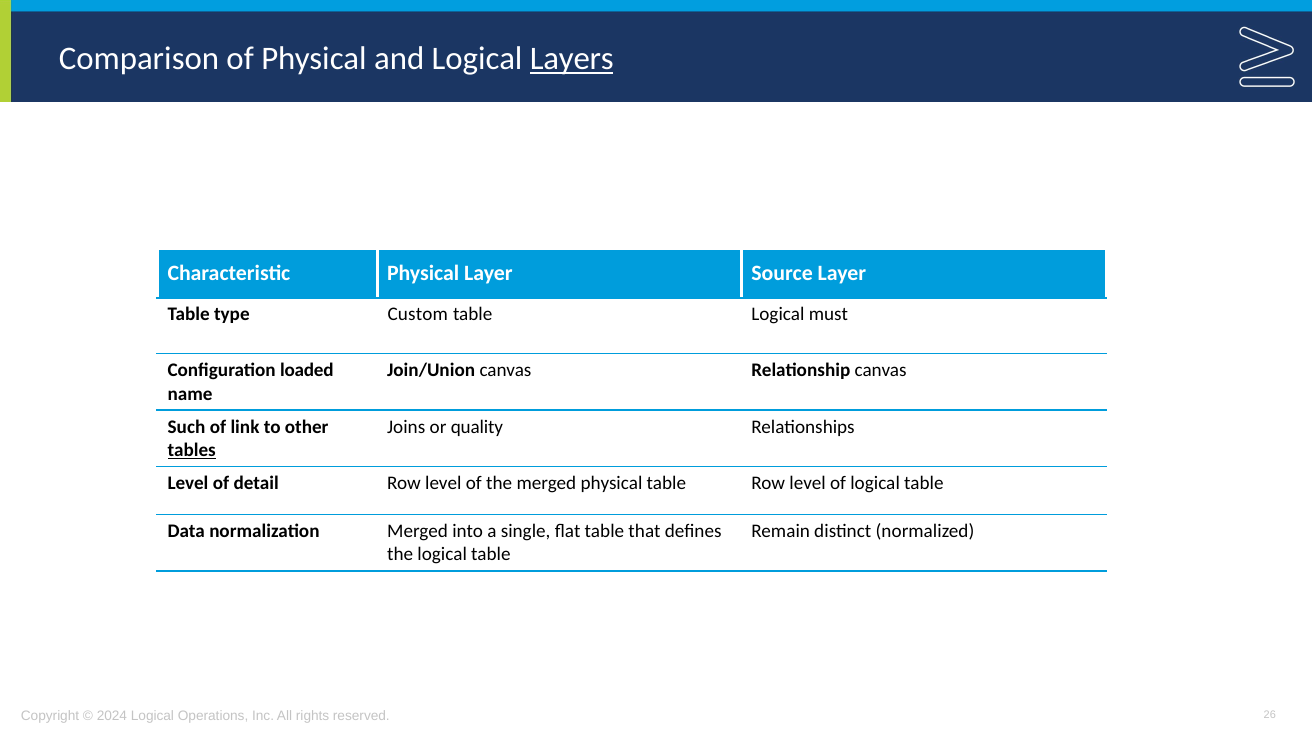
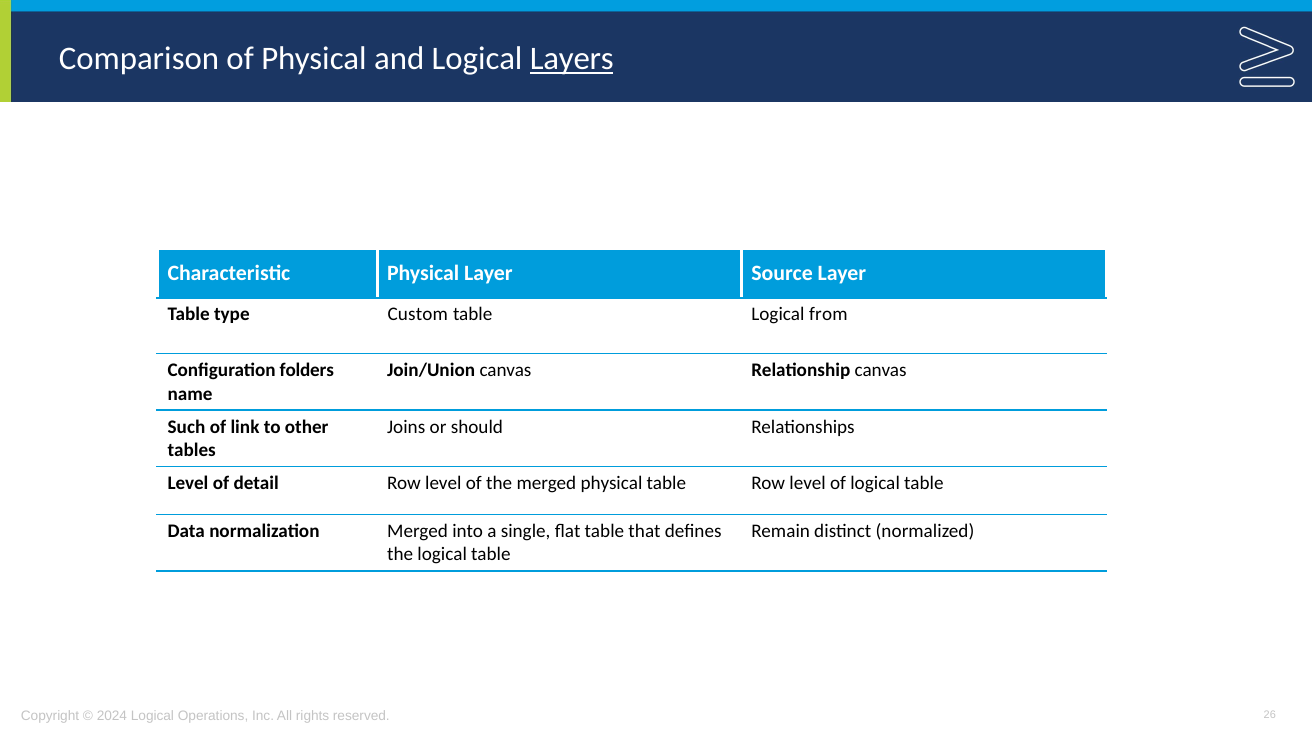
must: must -> from (828, 314)
loaded: loaded -> folders (307, 370)
quality: quality -> should (477, 427)
tables underline: present -> none (192, 450)
